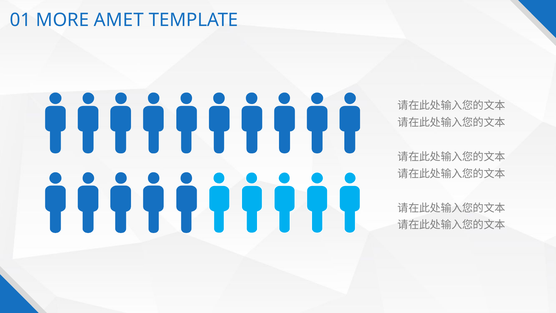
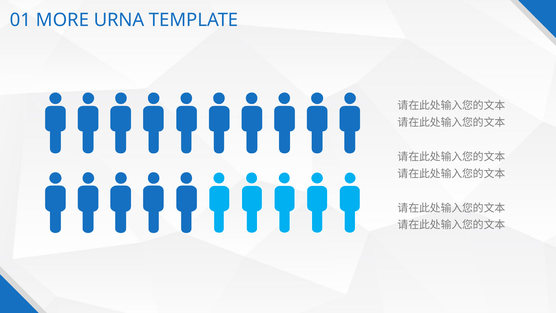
AMET: AMET -> URNA (119, 20)
